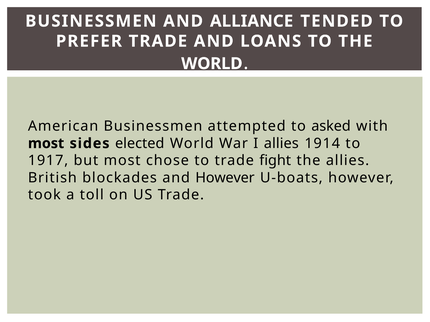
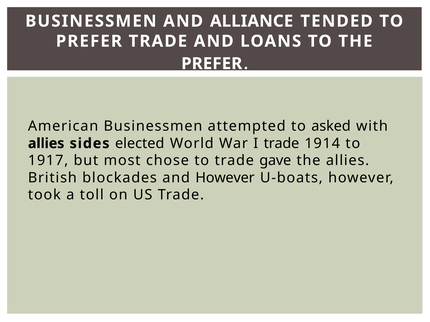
WORLD: WORLD -> PREFER (212, 64)
most: most -> allies (46, 144)
I allies: allies -> trade (281, 144)
fight: fight -> gave (275, 161)
